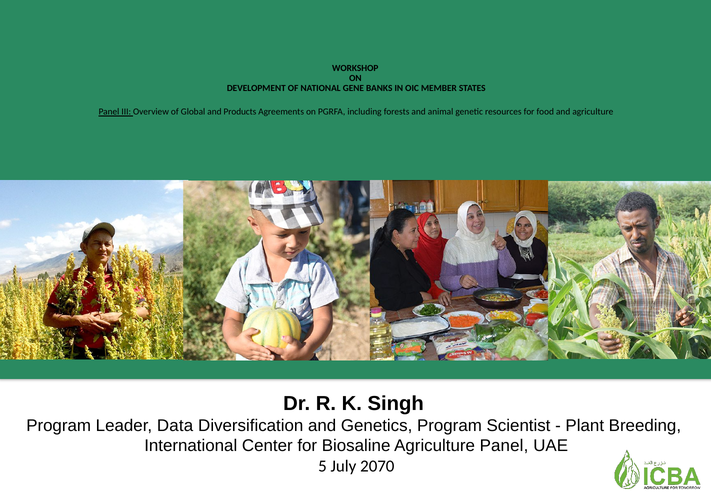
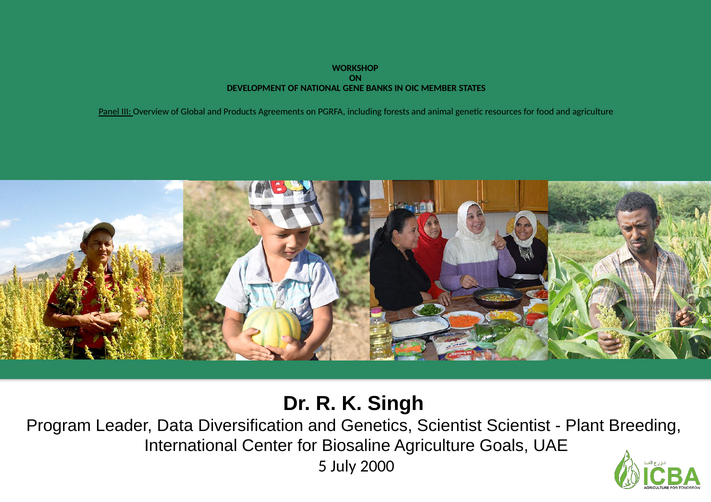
Genetics Program: Program -> Scientist (449, 426)
Agriculture Panel: Panel -> Goals (504, 447)
2070: 2070 -> 2000 (377, 467)
